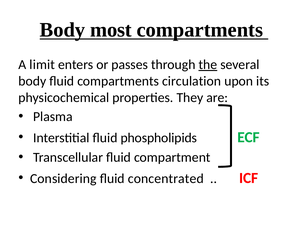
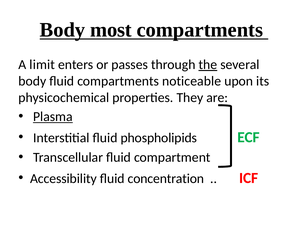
circulation: circulation -> noticeable (192, 81)
Plasma underline: none -> present (53, 117)
Considering: Considering -> Accessibility (63, 179)
concentrated: concentrated -> concentration (166, 179)
